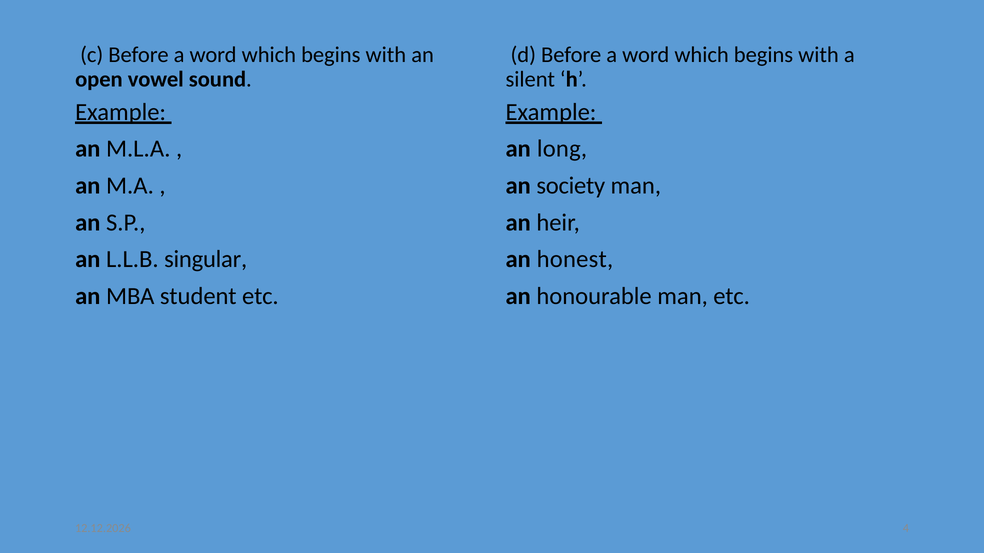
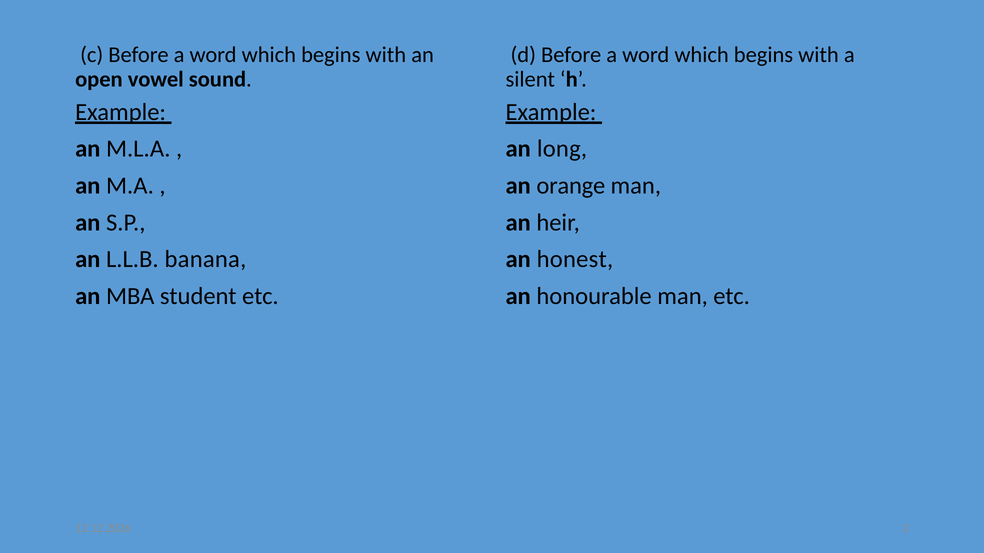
society: society -> orange (571, 186)
singular: singular -> banana (205, 259)
4: 4 -> 2 (906, 528)
